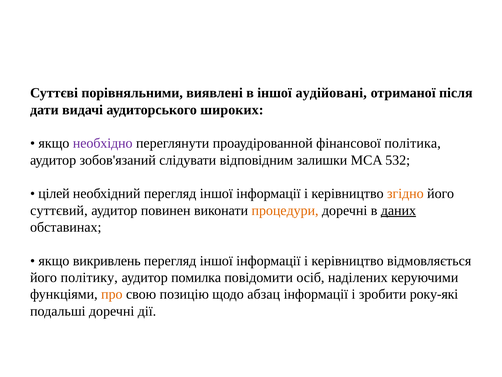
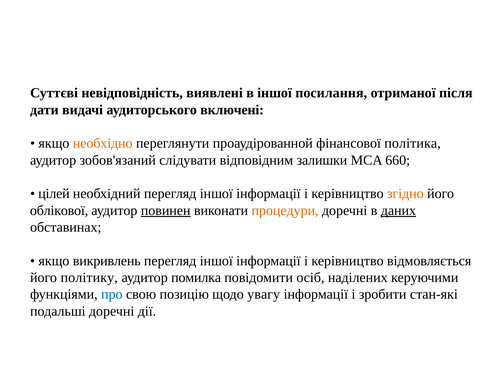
порівняльними: порівняльними -> невідповідність (132, 93)
аудійовані: аудійовані -> посилання (331, 93)
широких: широких -> включені (232, 110)
необхідно colour: purple -> orange (103, 143)
532: 532 -> 660 (398, 160)
суттєвий: суттєвий -> облікової (59, 210)
повинен underline: none -> present (166, 210)
про colour: orange -> blue (112, 294)
абзац: абзац -> увагу (264, 294)
року-які: року-які -> стан-які (434, 294)
